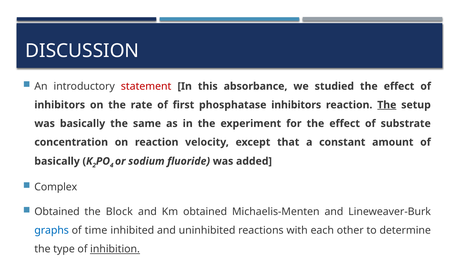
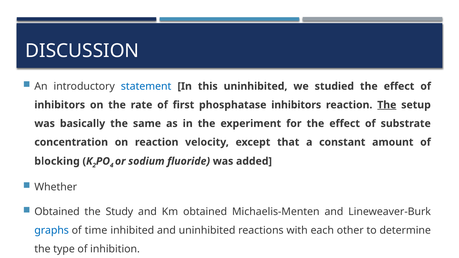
statement colour: red -> blue (146, 86)
this absorbance: absorbance -> uninhibited (256, 86)
basically: basically -> blocking (57, 161)
Complex: Complex -> Whether (56, 187)
Block: Block -> Study (119, 212)
inhibition underline: present -> none (115, 249)
